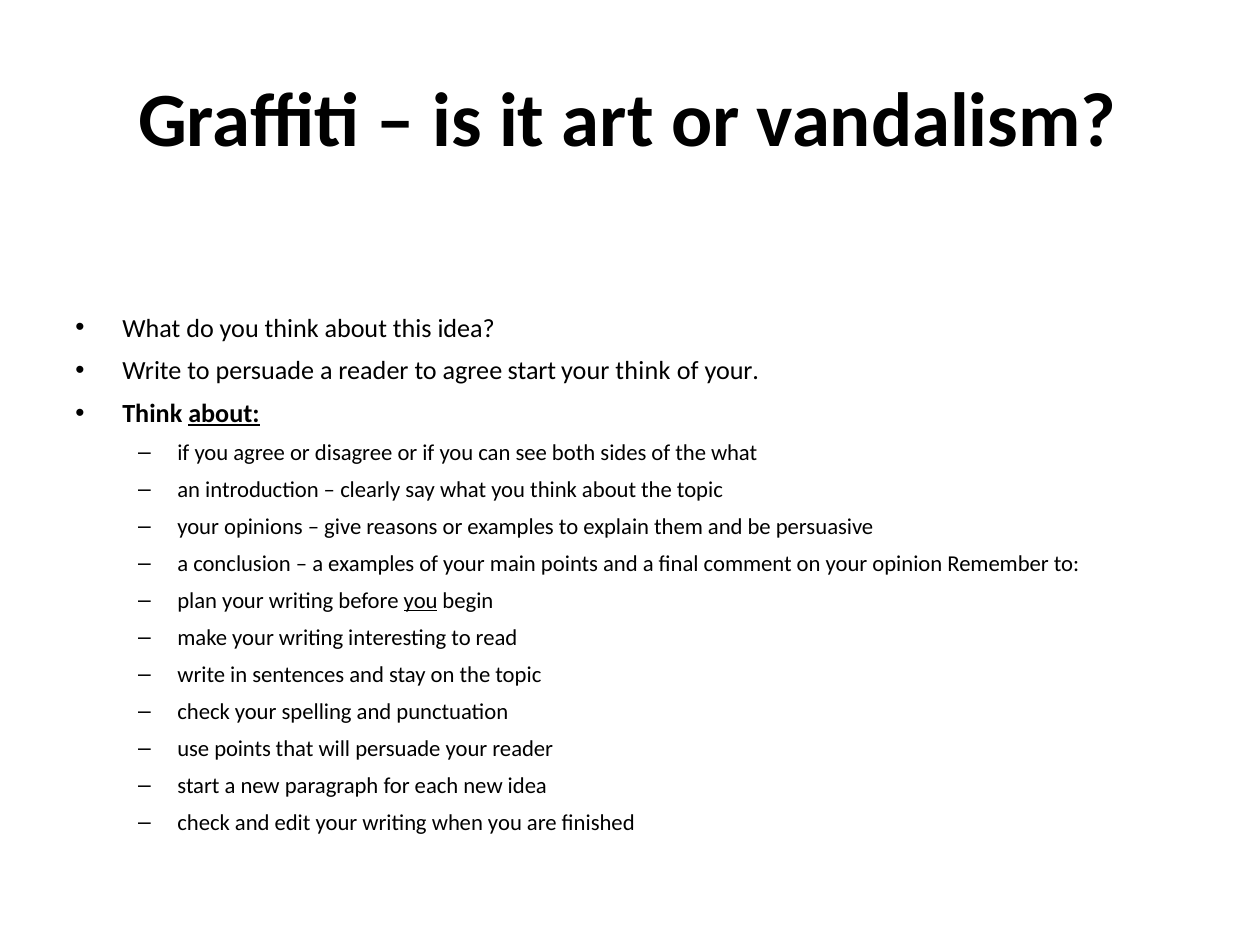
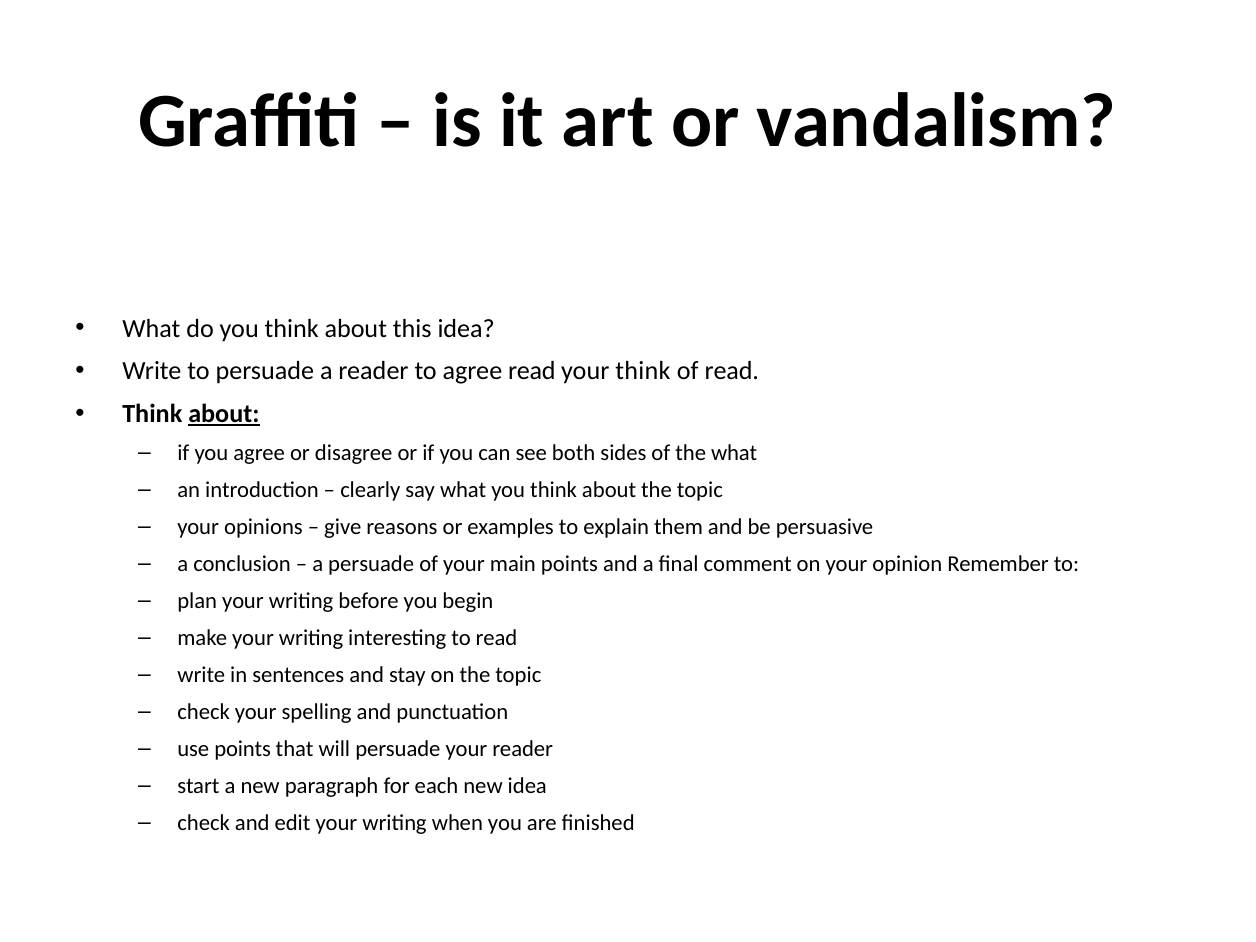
agree start: start -> read (532, 371)
your: your -> read (732, 371)
a examples: examples -> persuade (371, 564)
you underline: present -> none (421, 601)
